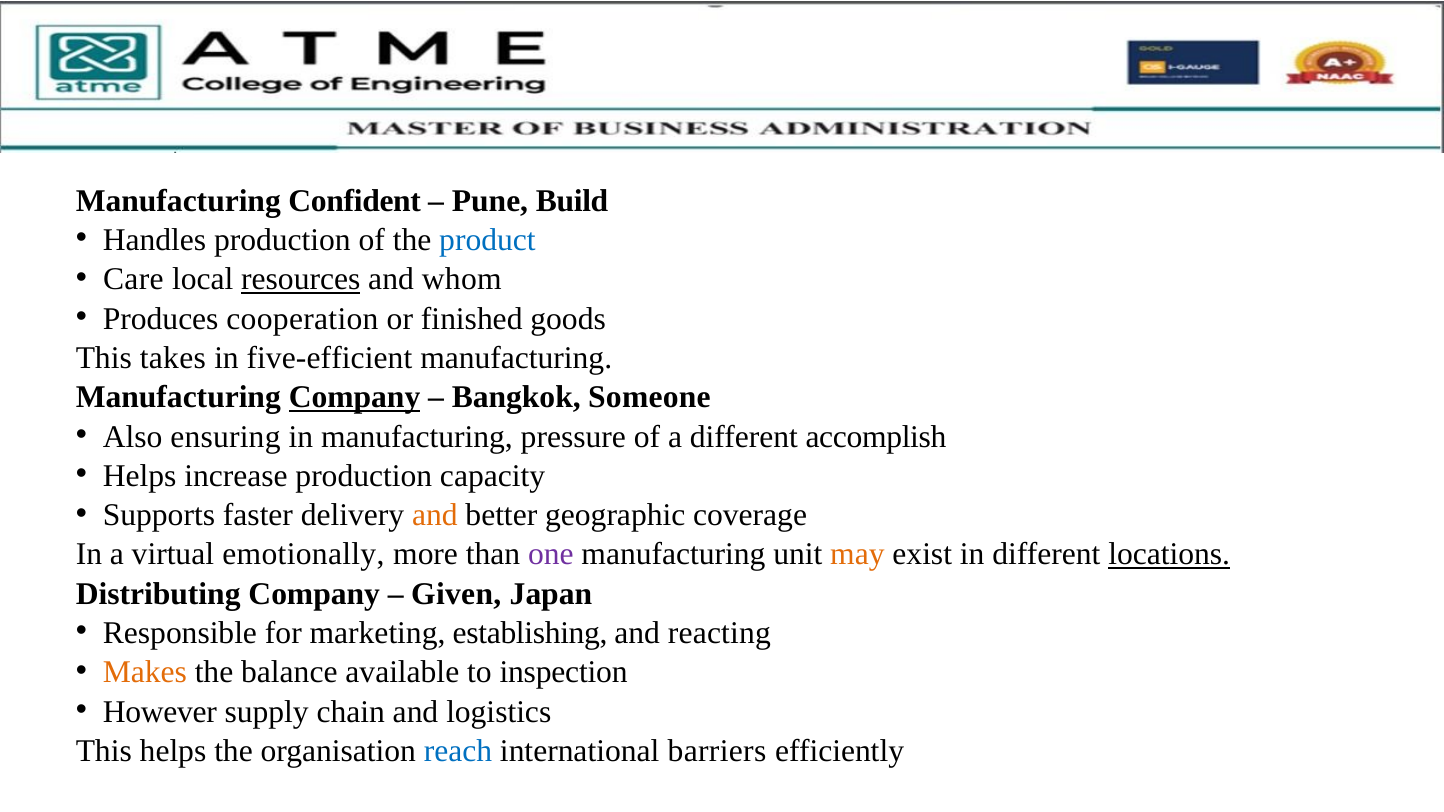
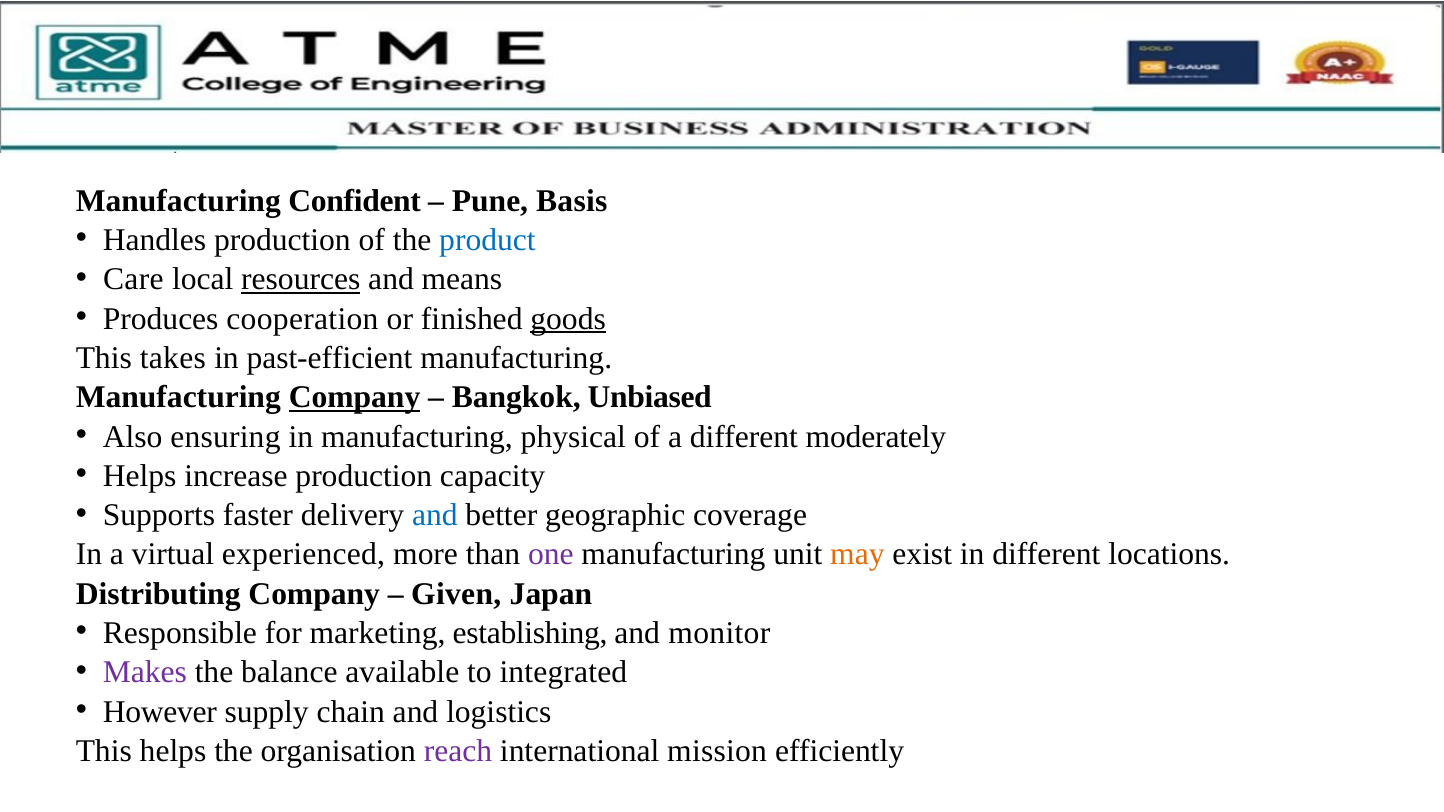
Build: Build -> Basis (572, 201)
whom: whom -> means (462, 280)
goods underline: none -> present (568, 319)
five-efficient: five-efficient -> past-efficient (330, 358)
Someone: Someone -> Unbiased (650, 397)
pressure: pressure -> physical (573, 437)
accomplish: accomplish -> moderately (876, 437)
and colour: orange -> blue (435, 515)
emotionally: emotionally -> experienced (303, 555)
locations underline: present -> none (1169, 555)
reacting: reacting -> monitor (719, 633)
Makes colour: orange -> purple (145, 673)
inspection: inspection -> integrated (563, 673)
reach colour: blue -> purple (458, 751)
barriers: barriers -> mission (717, 751)
